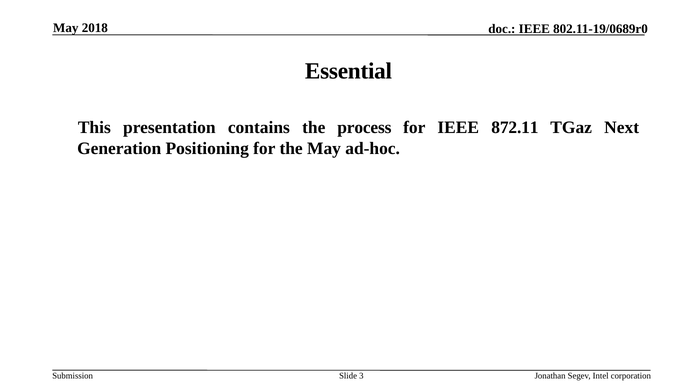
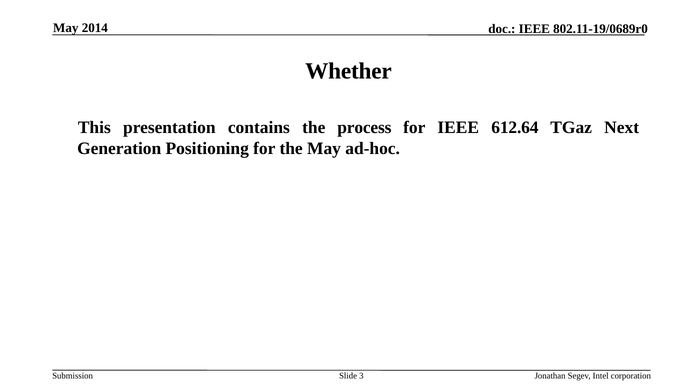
2018: 2018 -> 2014 (95, 28)
Essential: Essential -> Whether (348, 71)
872.11: 872.11 -> 612.64 (515, 128)
